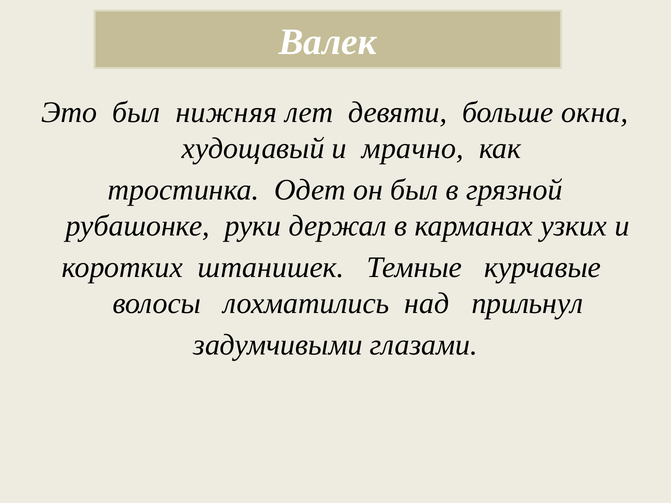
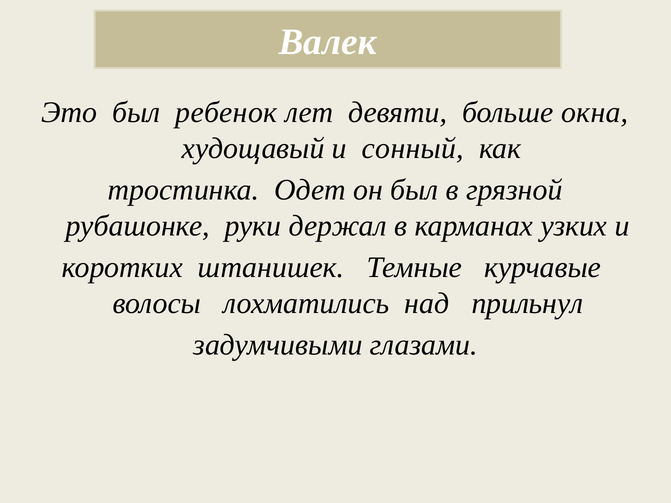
нижняя: нижняя -> ребенок (226, 112)
мрачно: мрачно -> сонный (413, 148)
